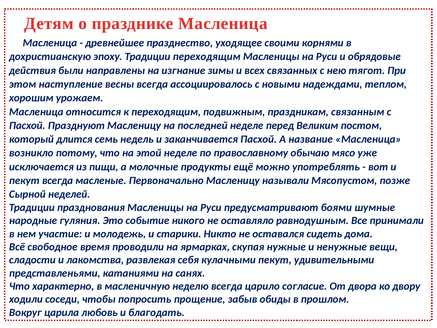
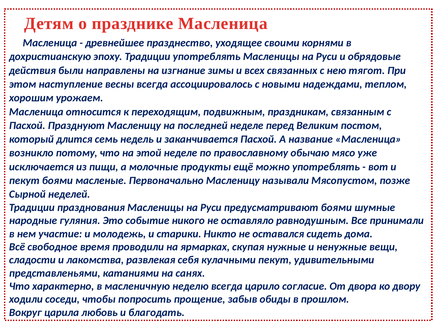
Традиции переходящим: переходящим -> употреблять (207, 57)
пекут всегда: всегда -> боями (57, 180)
